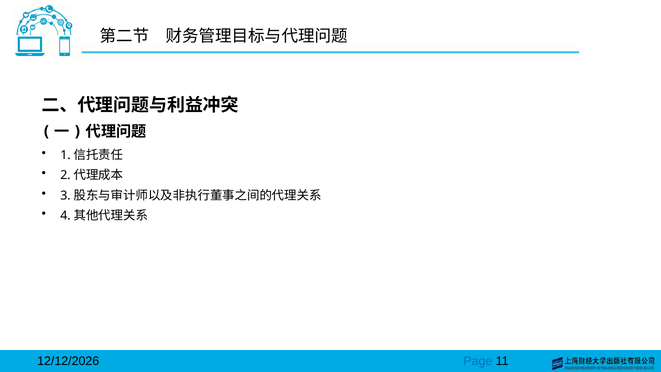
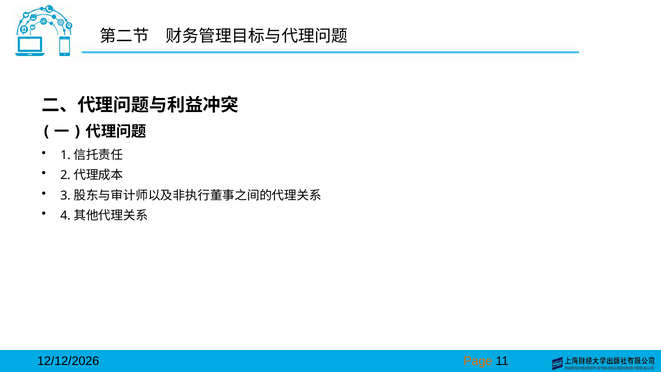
Page colour: blue -> orange (478, 361)
